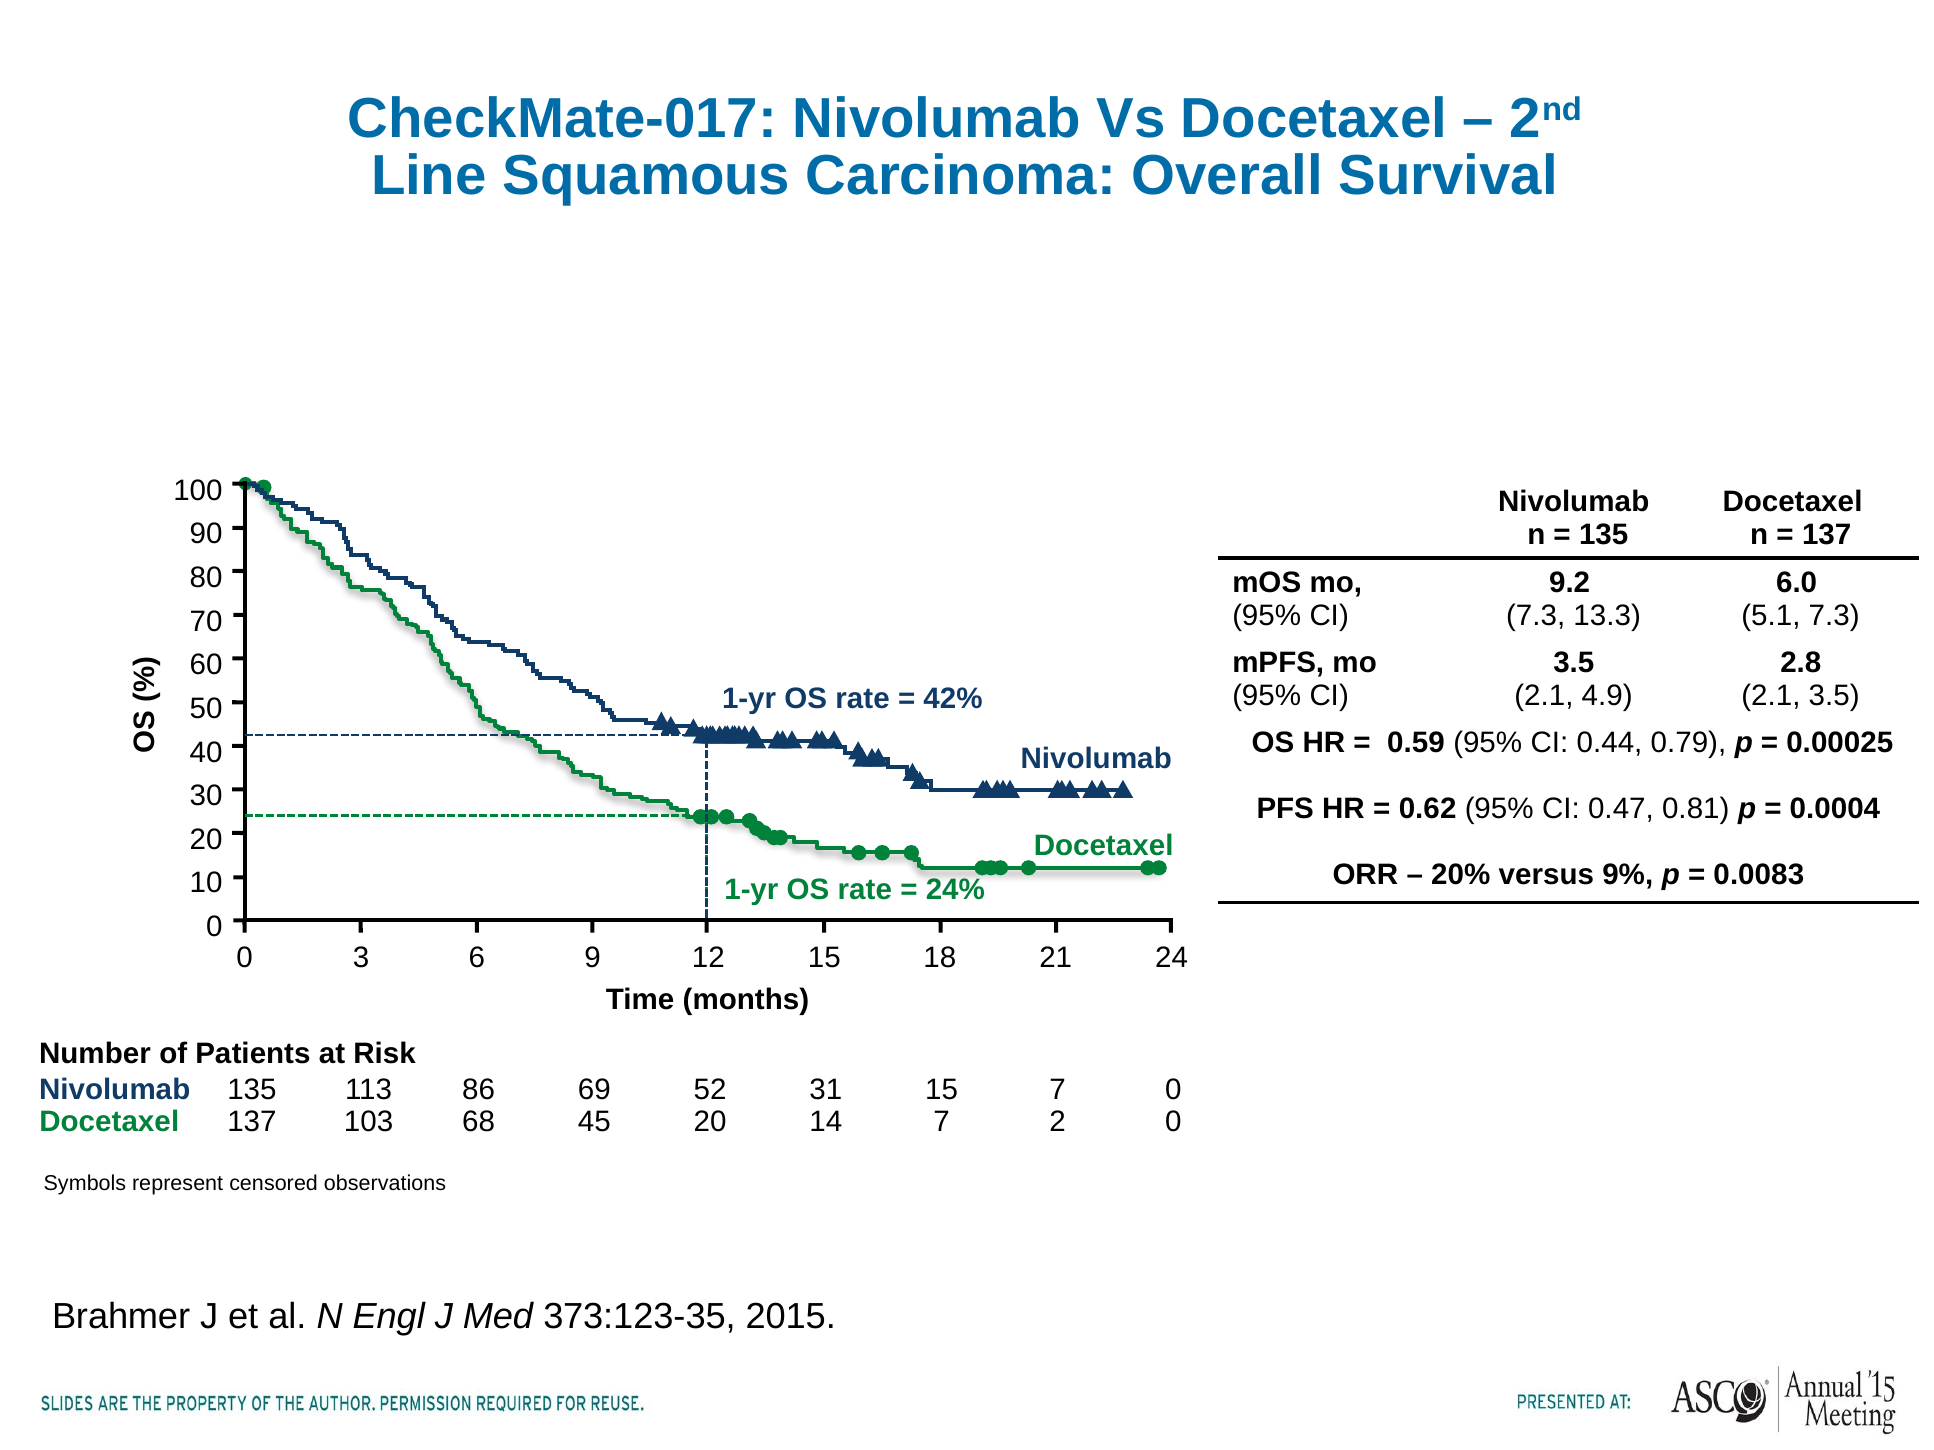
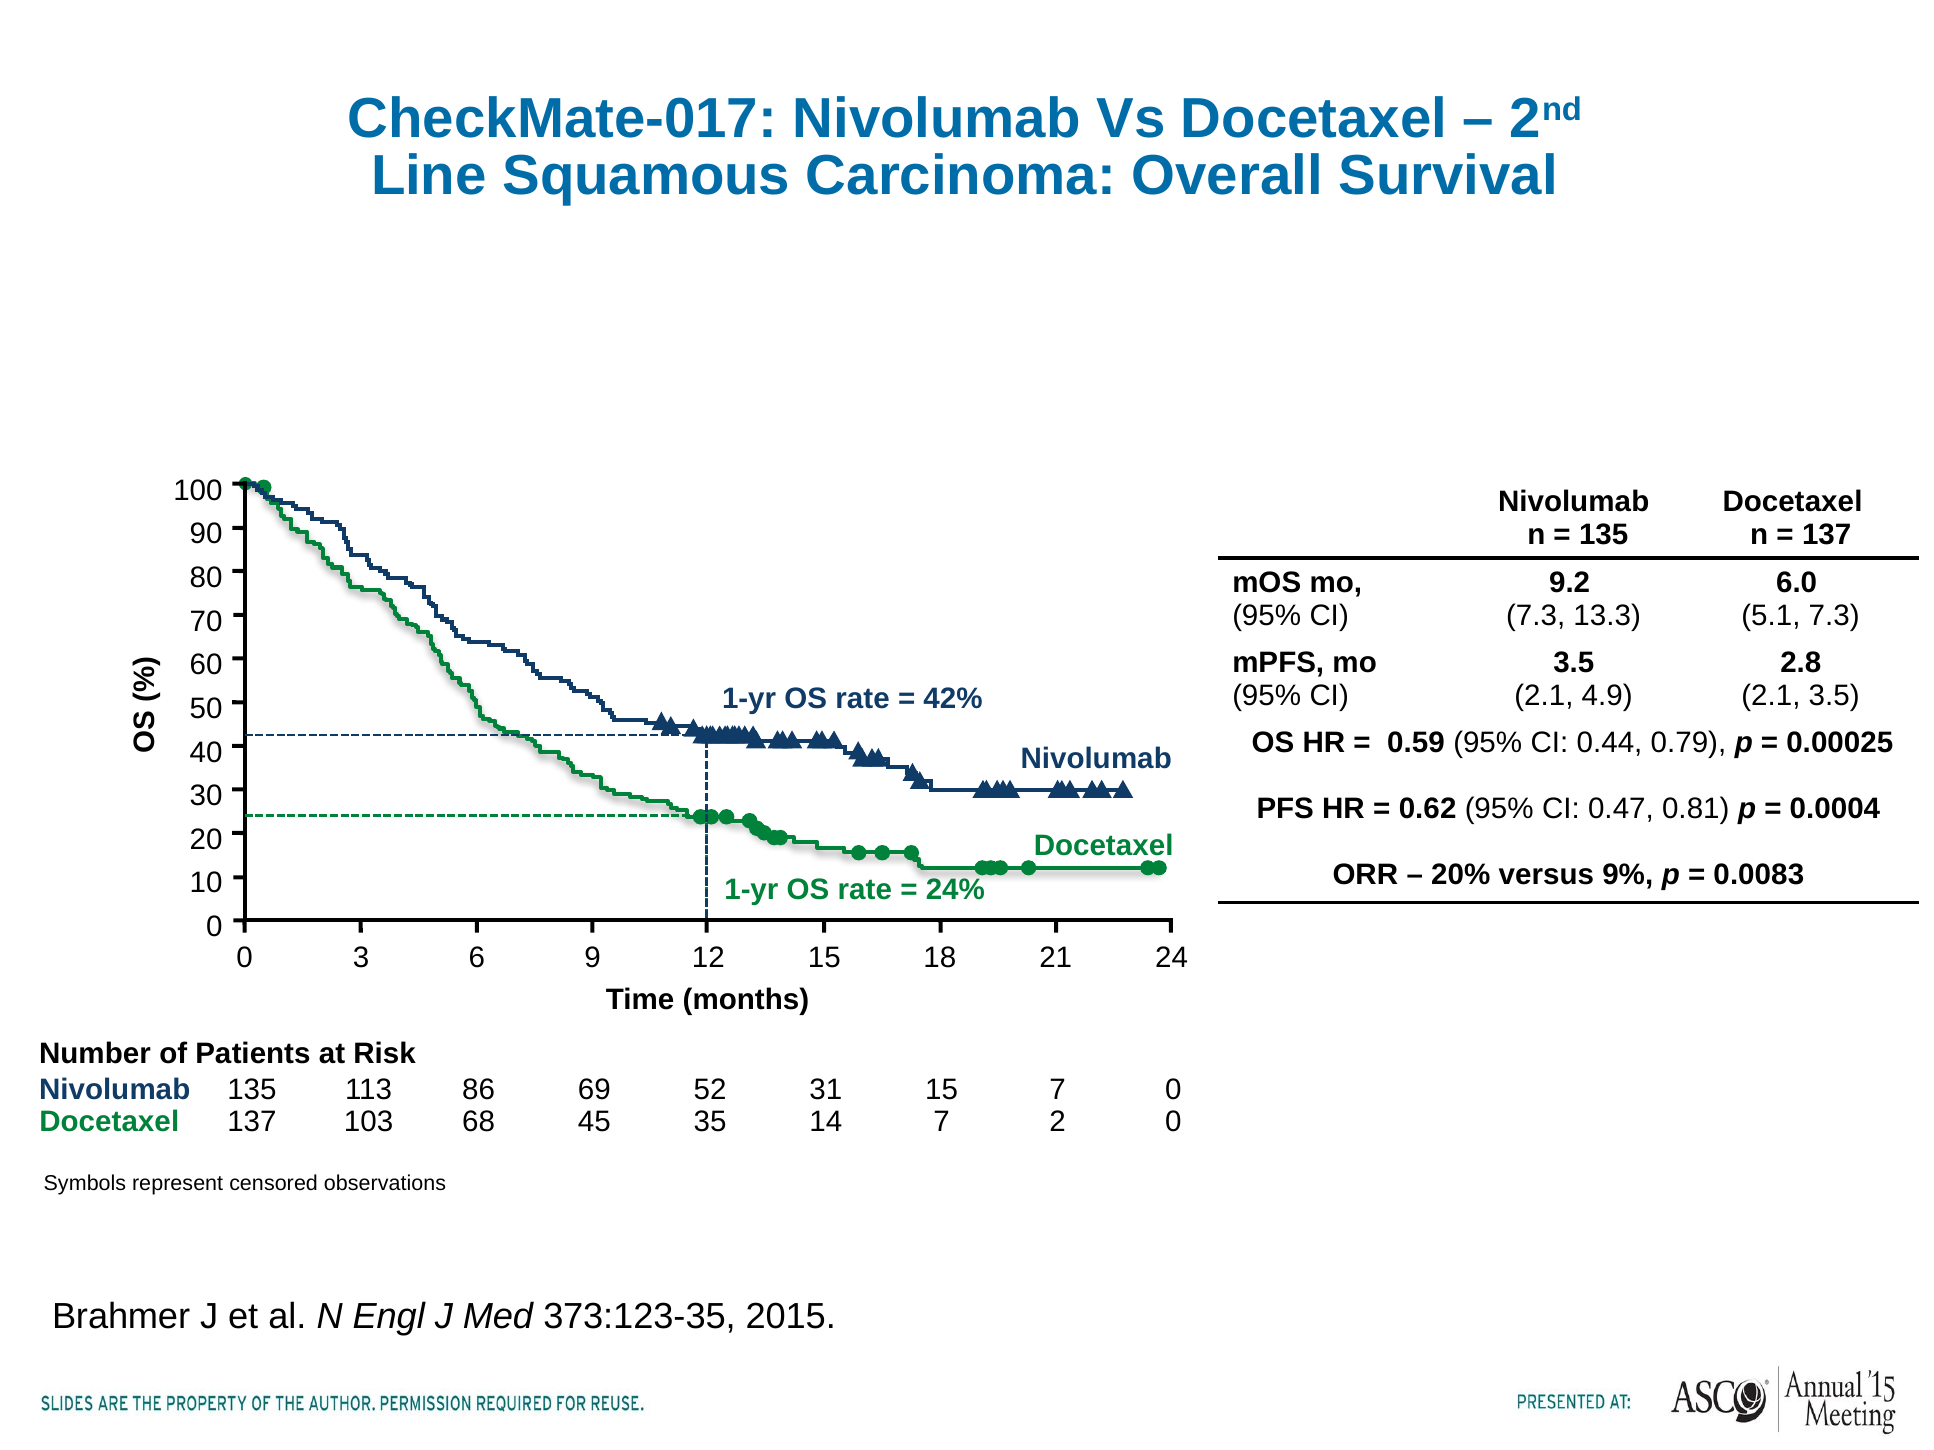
45 20: 20 -> 35 (710, 1122)
